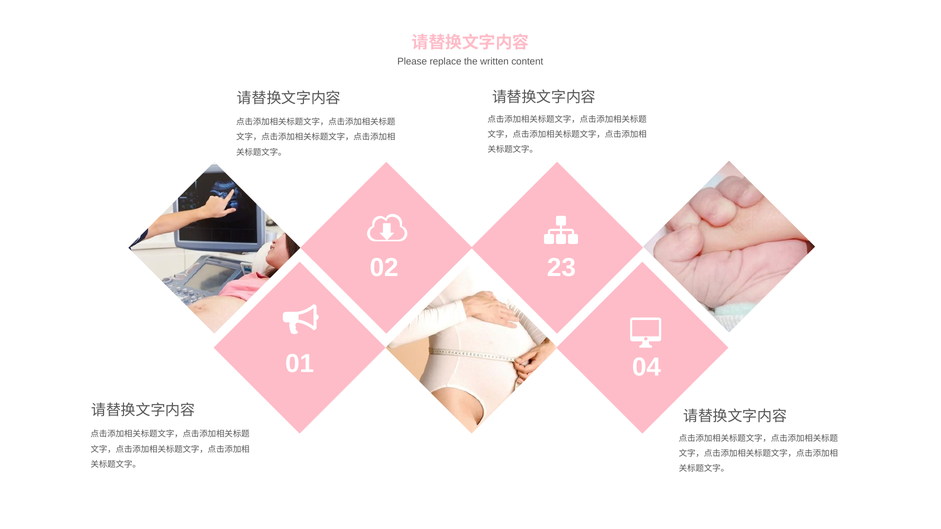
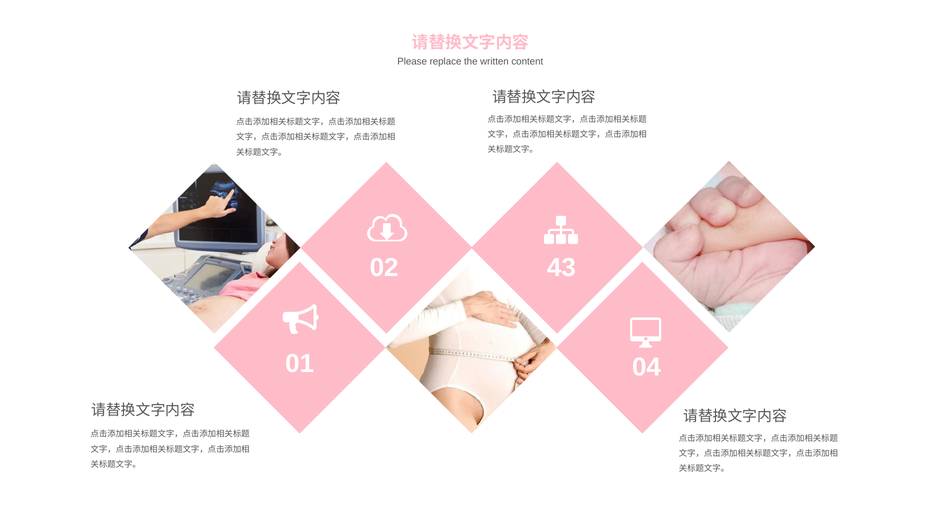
23: 23 -> 43 (561, 268)
